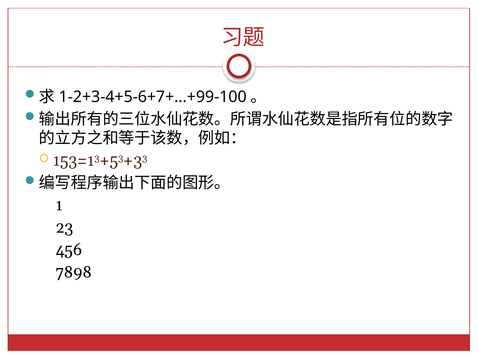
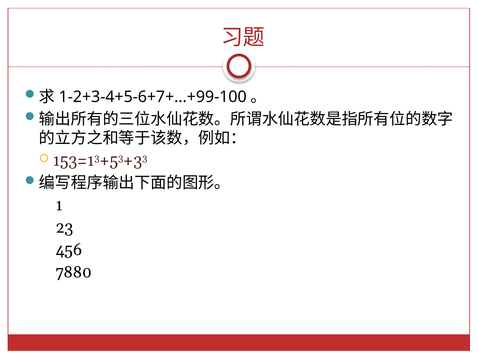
7898: 7898 -> 7880 (74, 272)
